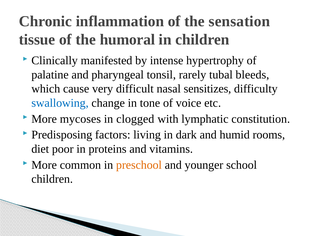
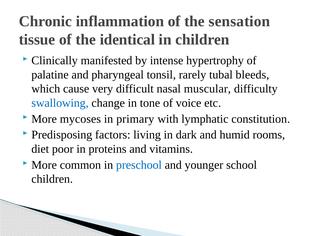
humoral: humoral -> identical (127, 40)
sensitizes: sensitizes -> muscular (207, 89)
clogged: clogged -> primary (135, 119)
preschool colour: orange -> blue (139, 165)
